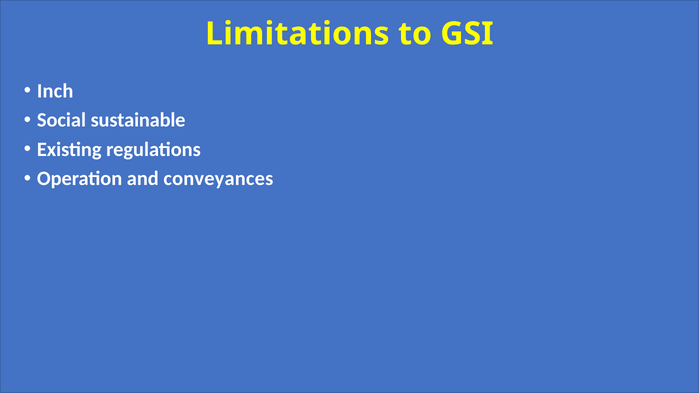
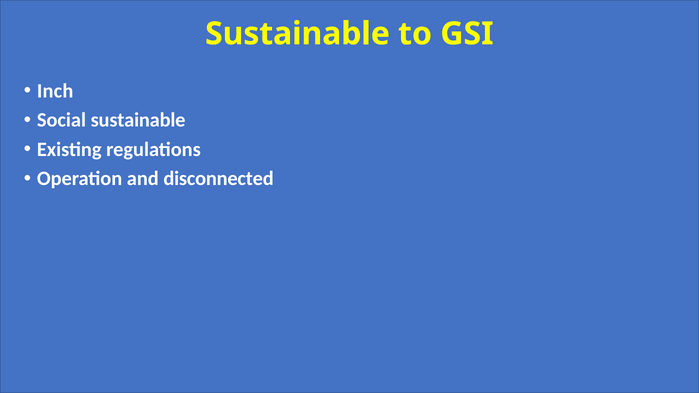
Limitations: Limitations -> Sustainable (298, 34)
conveyances: conveyances -> disconnected (219, 179)
